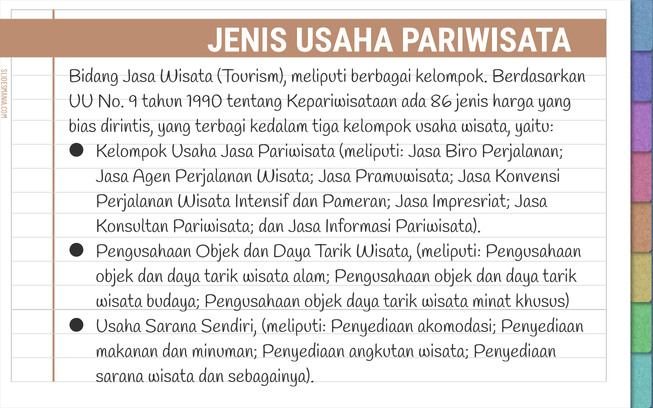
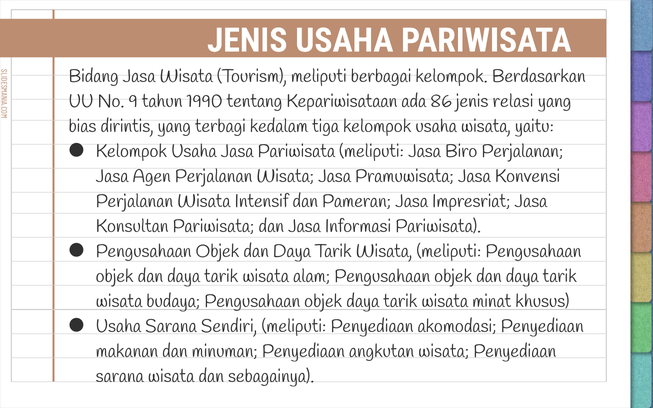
harga: harga -> relasi (513, 101)
